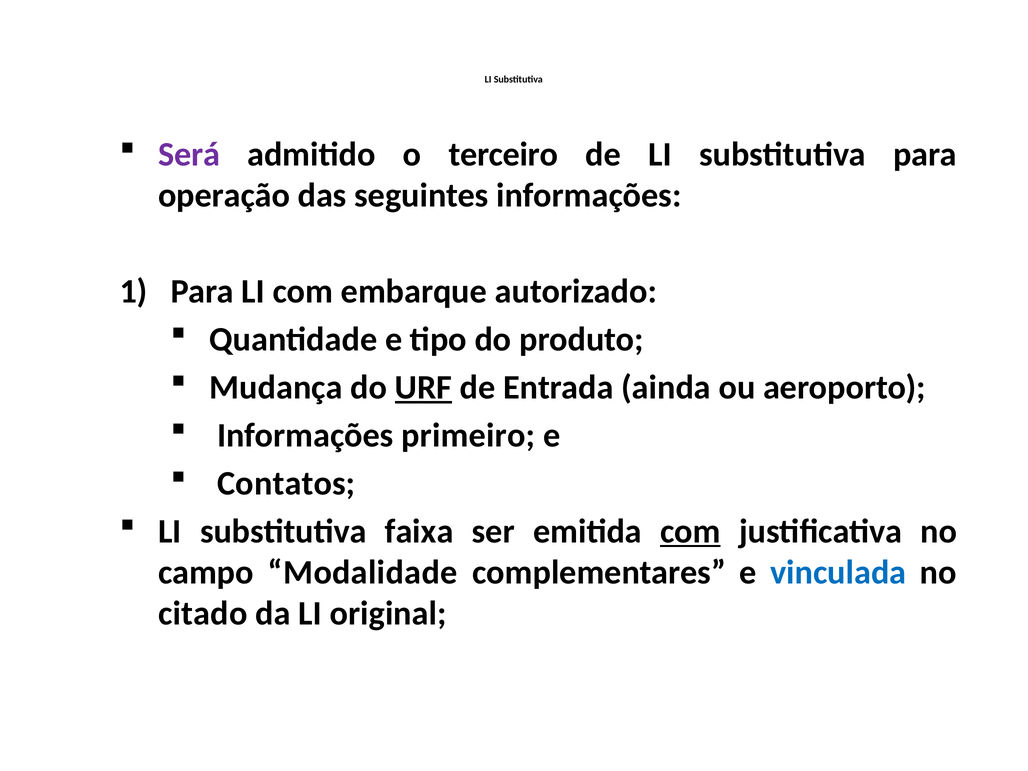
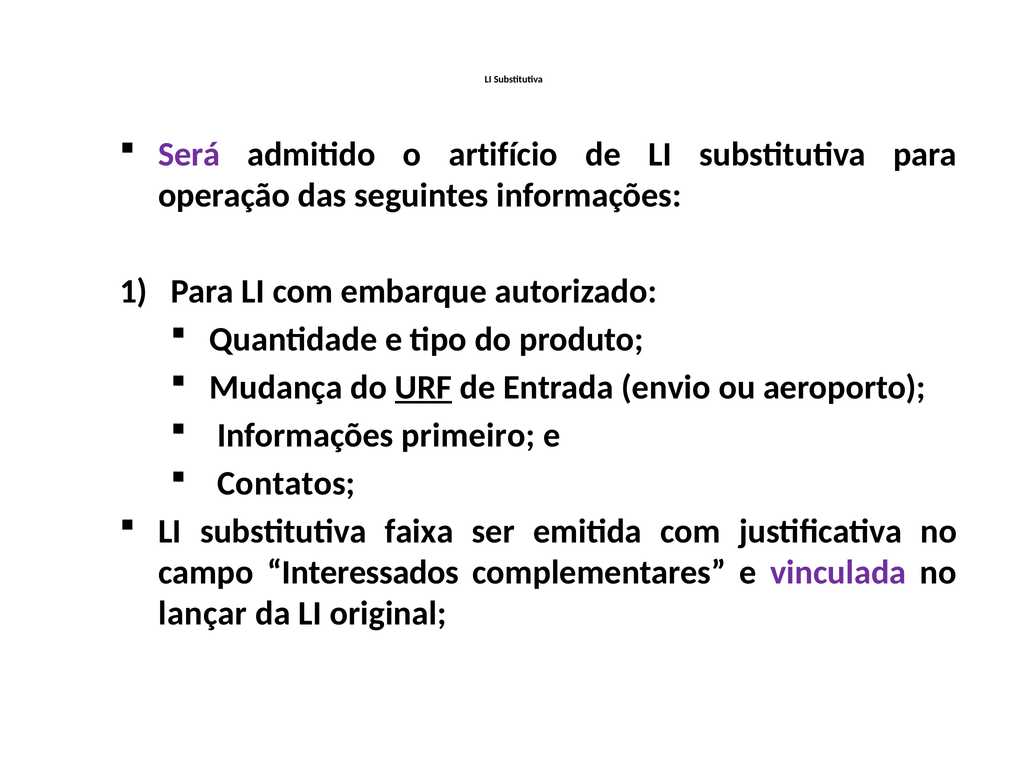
terceiro: terceiro -> artifício (503, 155)
ainda: ainda -> envio (666, 388)
com underline: present -> none (690, 531)
Modalidade: Modalidade -> Interessados (363, 573)
vinculada colour: blue -> purple (838, 573)
citado: citado -> lançar (203, 614)
